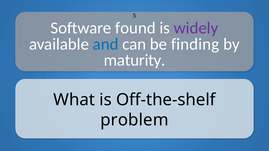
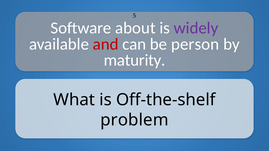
found: found -> about (135, 28)
and colour: blue -> red (106, 44)
finding: finding -> person (195, 44)
